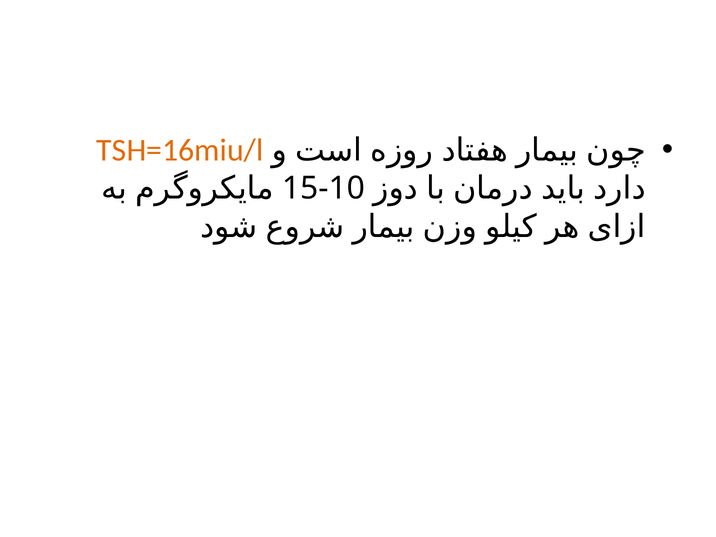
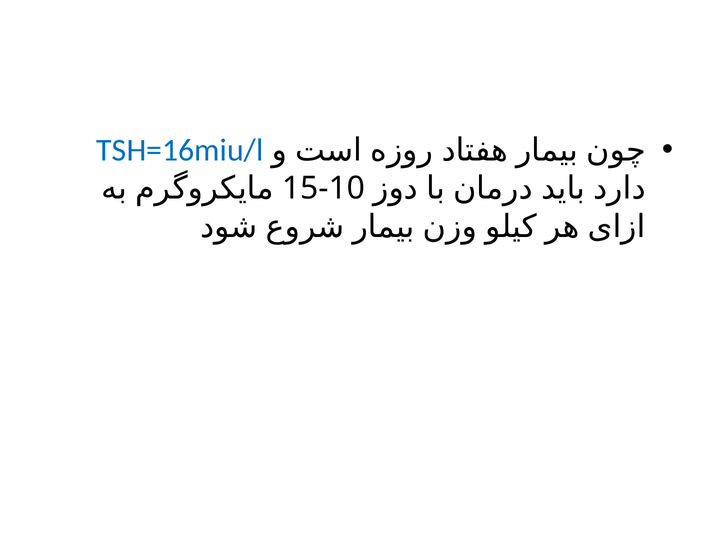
TSH=16miu/l colour: orange -> blue (180, 150)
